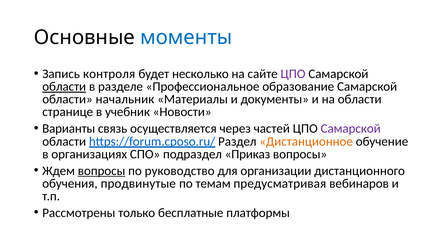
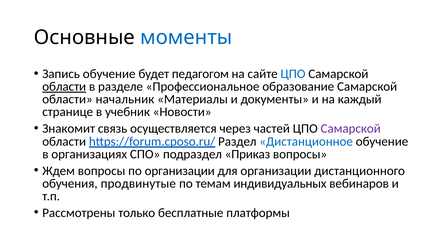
Запись контроля: контроля -> обучение (109, 74)
несколько: несколько -> педагогом (200, 74)
ЦПО colour: purple -> blue (293, 74)
на области: области -> каждый (360, 99)
Варианты: Варианты -> Знакомит (69, 129)
Дистанционное colour: orange -> blue (306, 142)
вопросы underline: present -> none (102, 171)
по руководство: руководство -> организации (180, 171)
предусматривая: предусматривая -> индивидуальных (280, 184)
